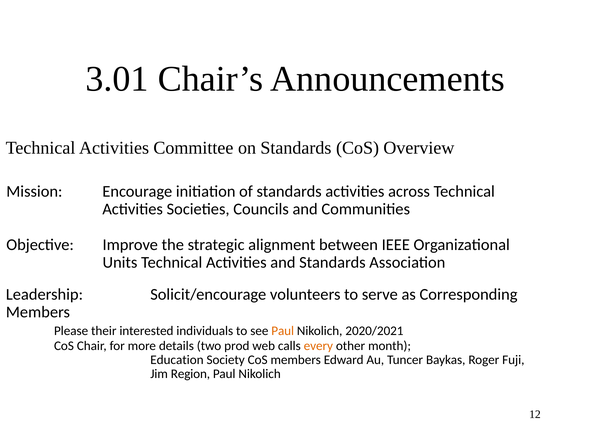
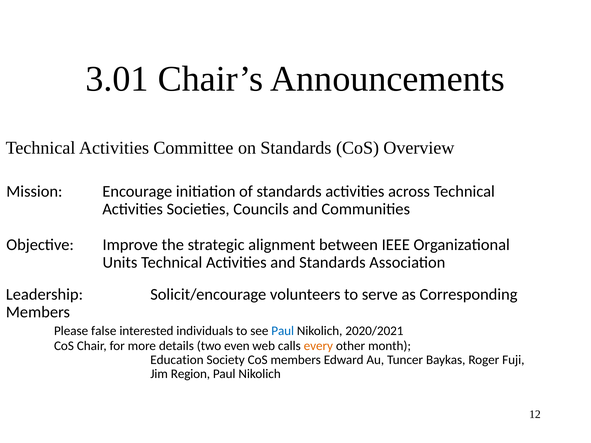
their: their -> false (104, 331)
Paul colour: orange -> blue (283, 331)
prod: prod -> even (237, 346)
